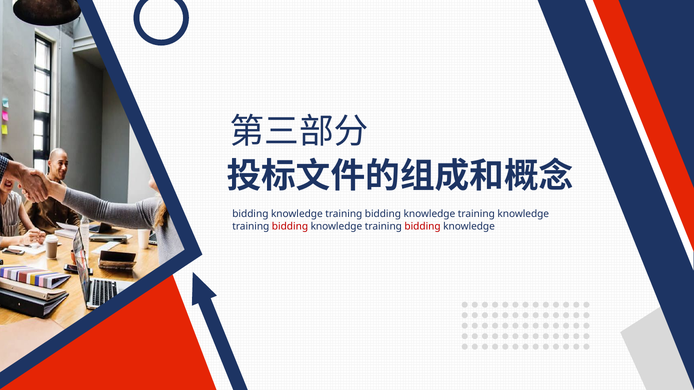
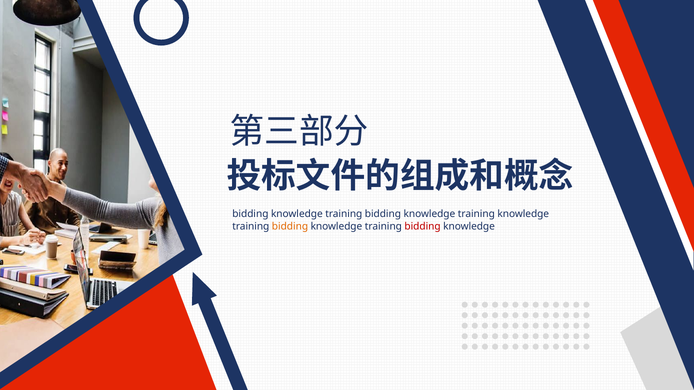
bidding colour: red -> orange (290, 226)
